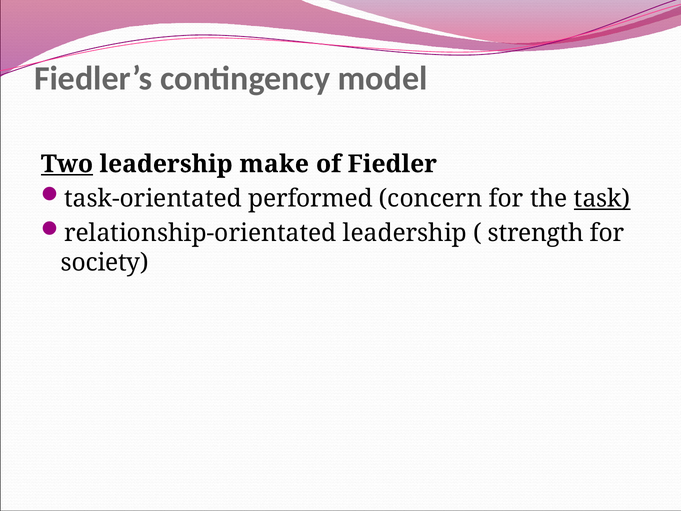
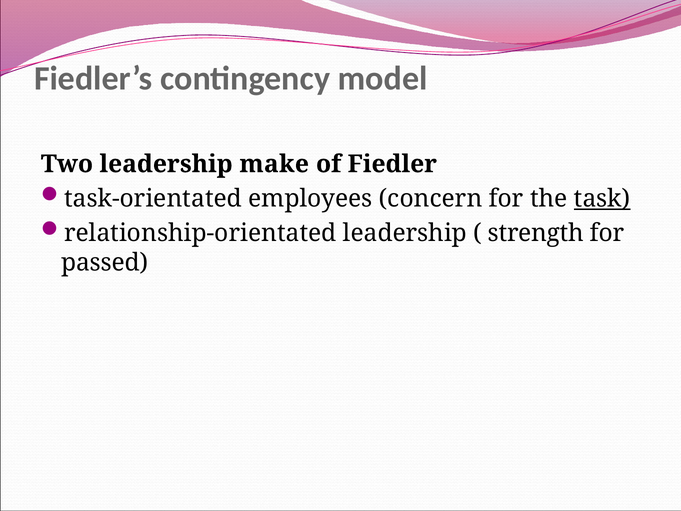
Two underline: present -> none (67, 164)
performed: performed -> employees (310, 198)
society: society -> passed (105, 262)
